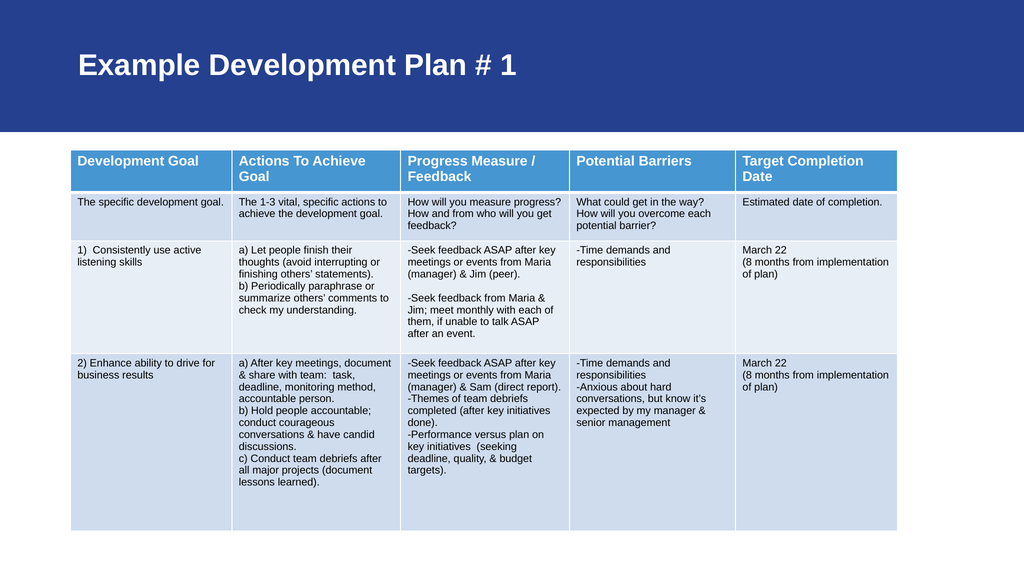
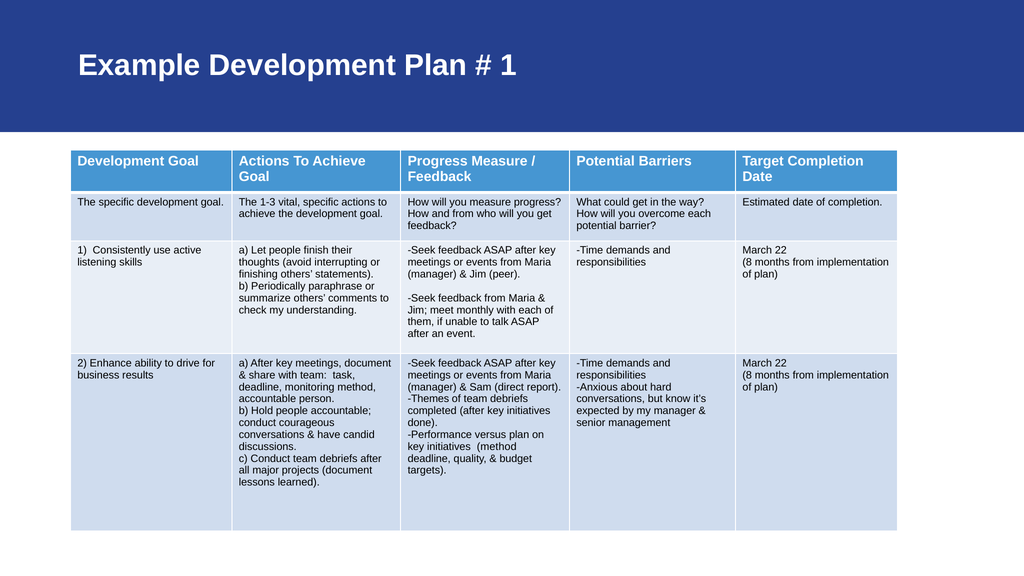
initiatives seeking: seeking -> method (497, 447)
